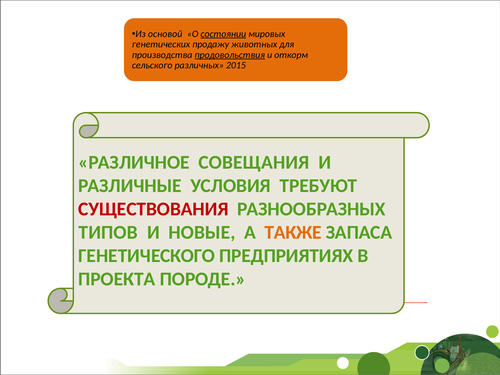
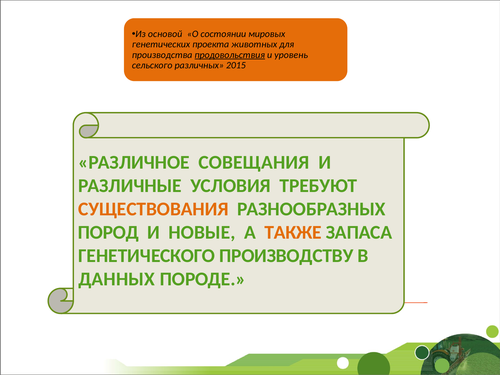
состоянии underline: present -> none (223, 34)
продажу: продажу -> проекта (211, 44)
откорм: откорм -> уровень (291, 55)
СУЩЕСТВОВАНИЯ colour: red -> orange (153, 209)
ТИПОВ: ТИПОВ -> ПОРОД (108, 232)
ПРЕДПРИЯТИЯХ: ПРЕДПРИЯТИЯХ -> ПРОИЗВОДСТВУ (286, 256)
ПРОЕКТА: ПРОЕКТА -> ДАННЫХ (117, 279)
